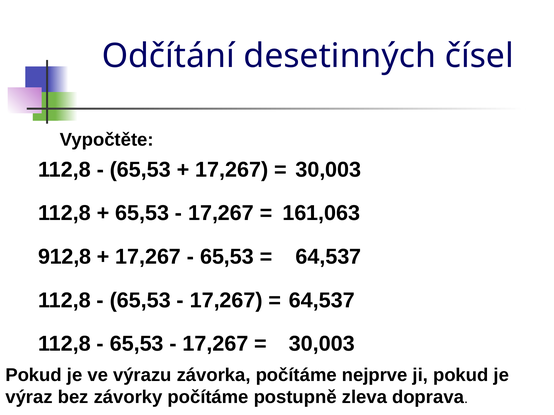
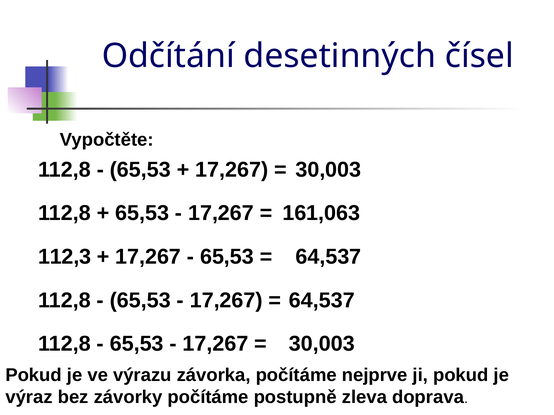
912,8: 912,8 -> 112,3 (65, 257)
